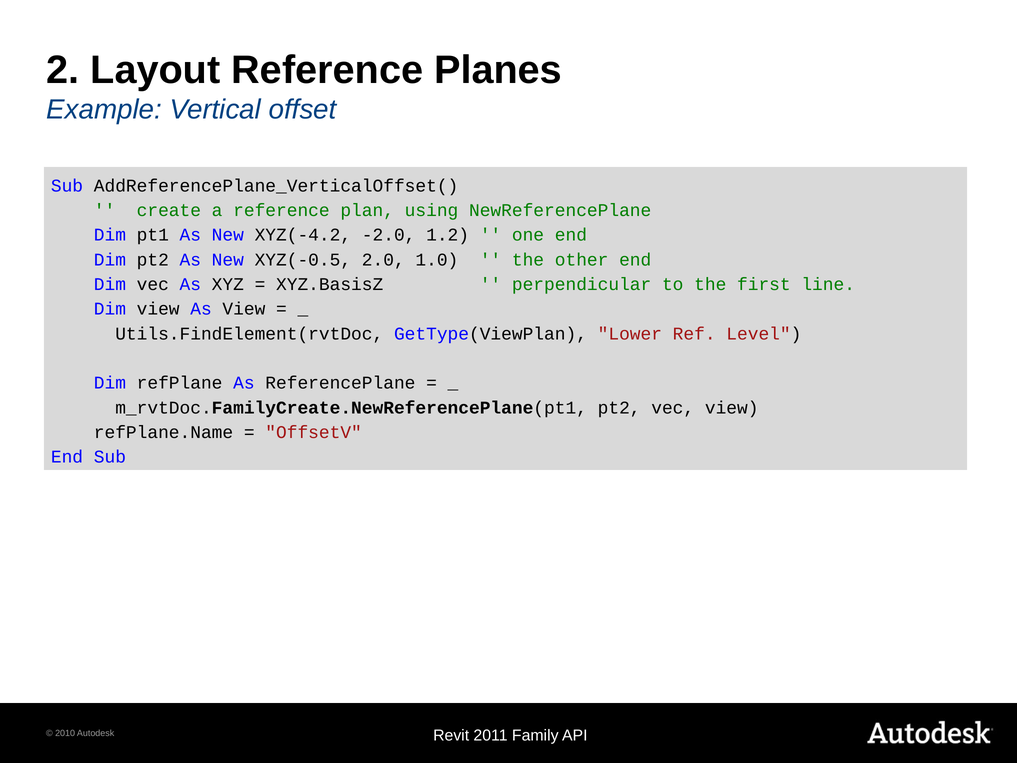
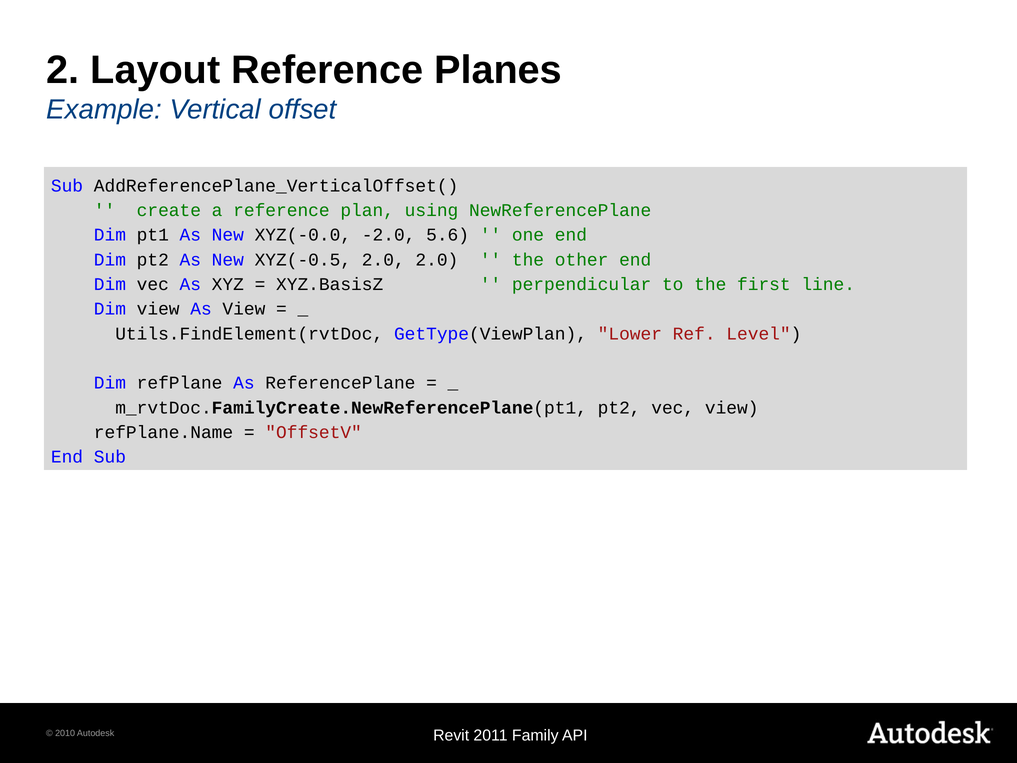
XYZ(-4.2: XYZ(-4.2 -> XYZ(-0.0 (303, 235)
1.2: 1.2 -> 5.6 (448, 235)
2.0 1.0: 1.0 -> 2.0 (437, 260)
